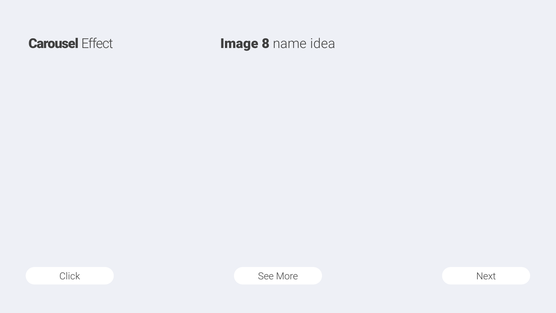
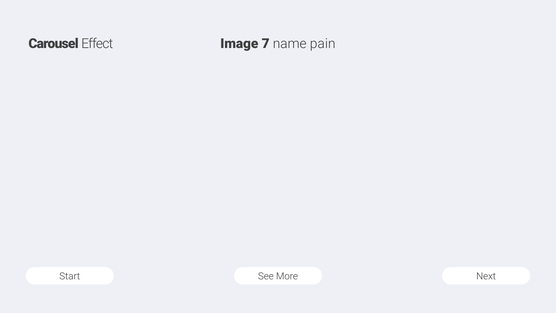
8: 8 -> 7 (266, 44)
idea: idea -> pain (323, 44)
Click: Click -> Start (70, 276)
